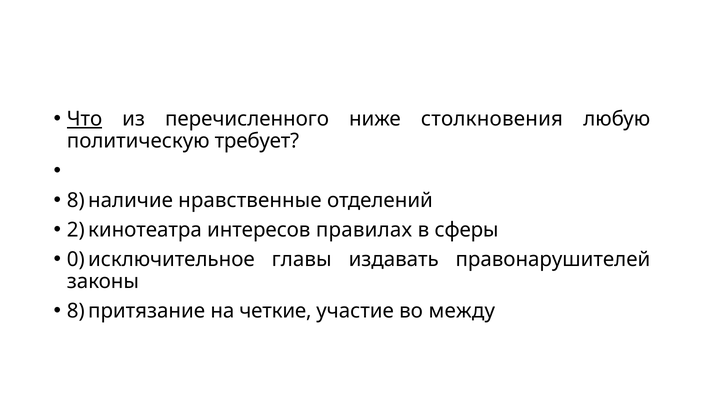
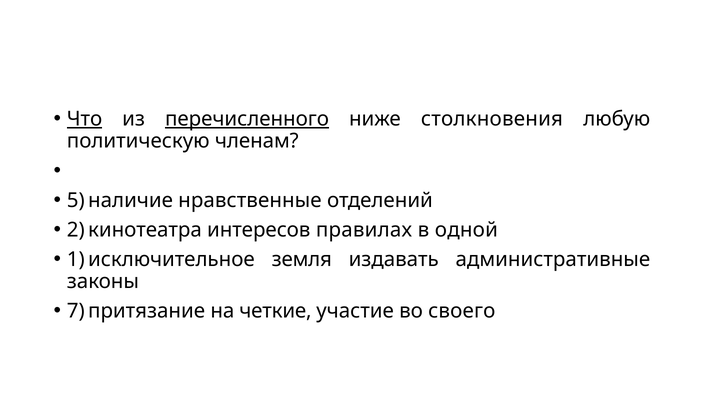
перечисленного underline: none -> present (247, 119)
требует: требует -> членам (257, 141)
8: 8 -> 5 (76, 200)
сферы: сферы -> одной (466, 230)
0: 0 -> 1 (76, 259)
главы: главы -> земля (302, 259)
правонарушителей: правонарушителей -> административные (553, 259)
8: 8 -> 7 (76, 311)
между: между -> своего (462, 311)
